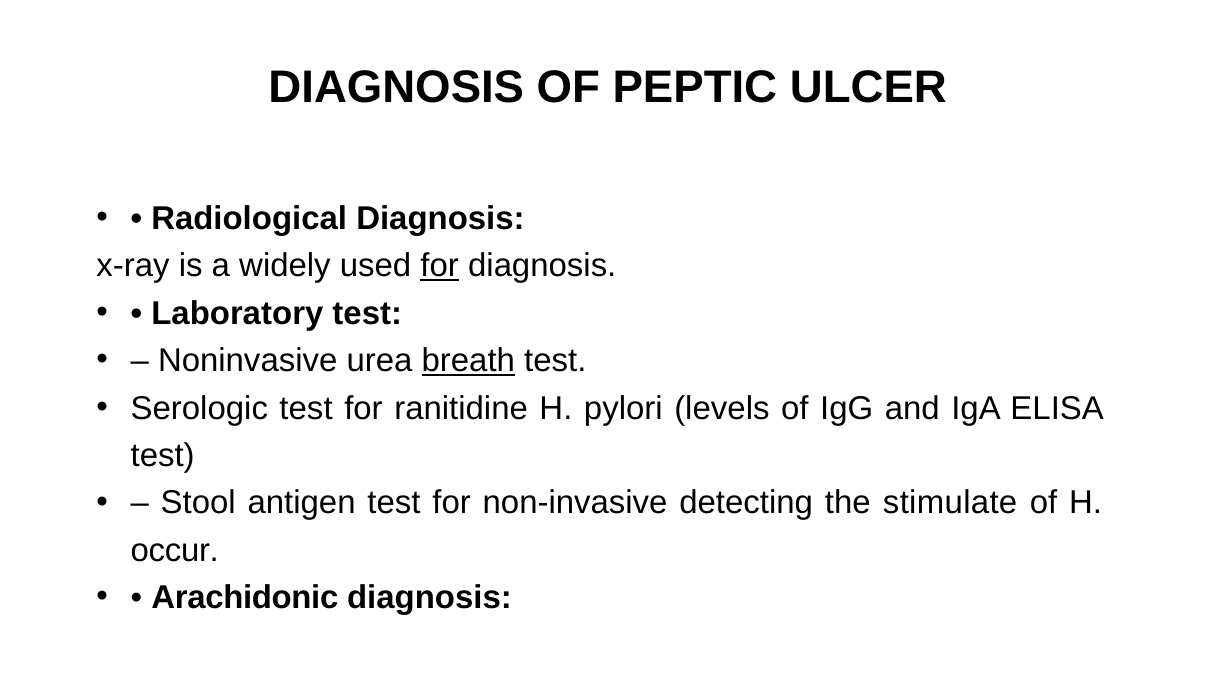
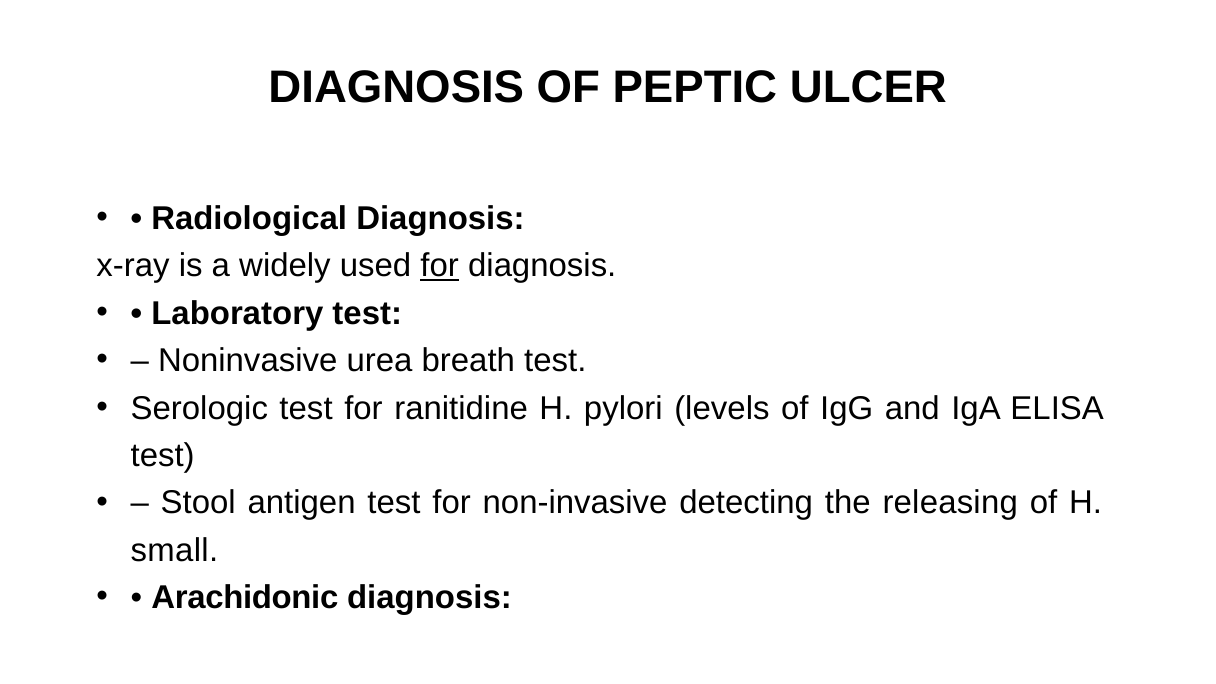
breath underline: present -> none (468, 361)
stimulate: stimulate -> releasing (950, 503)
occur: occur -> small (174, 550)
